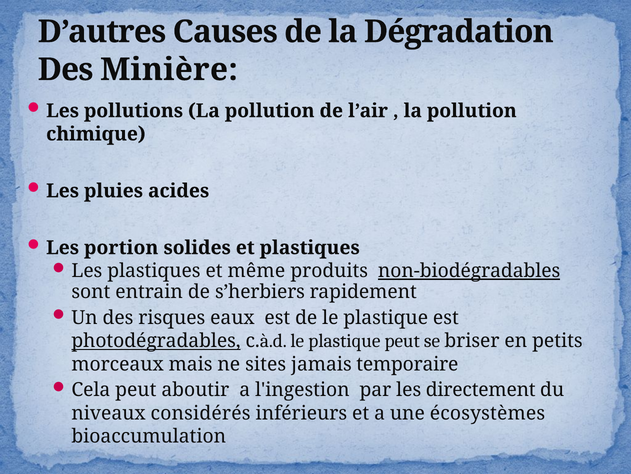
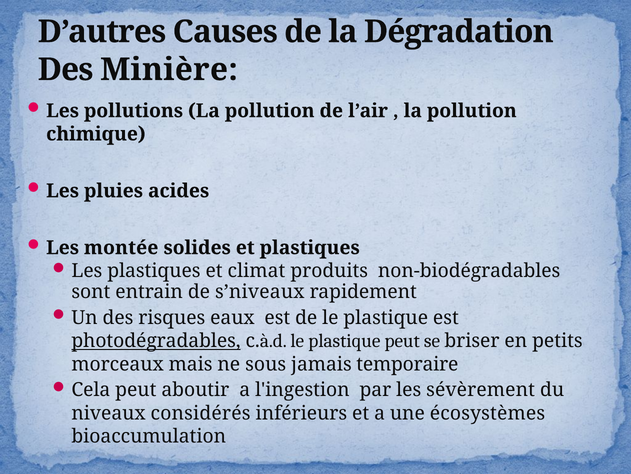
portion: portion -> montée (121, 247)
même: même -> climat (256, 271)
non-biodégradables underline: present -> none (469, 271)
s’herbiers: s’herbiers -> s’niveaux (260, 291)
sites: sites -> sous (266, 364)
directement: directement -> sévèrement (481, 389)
